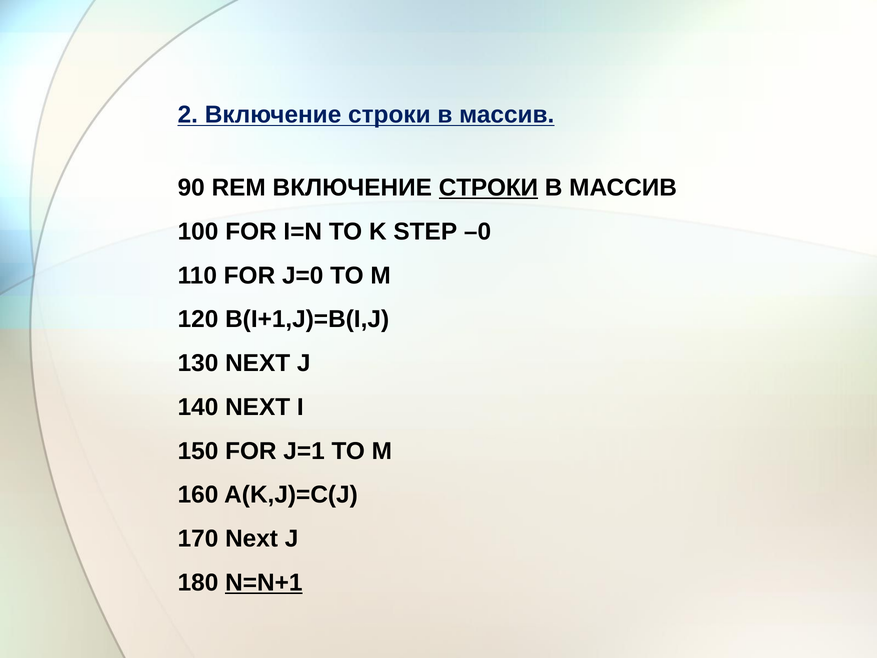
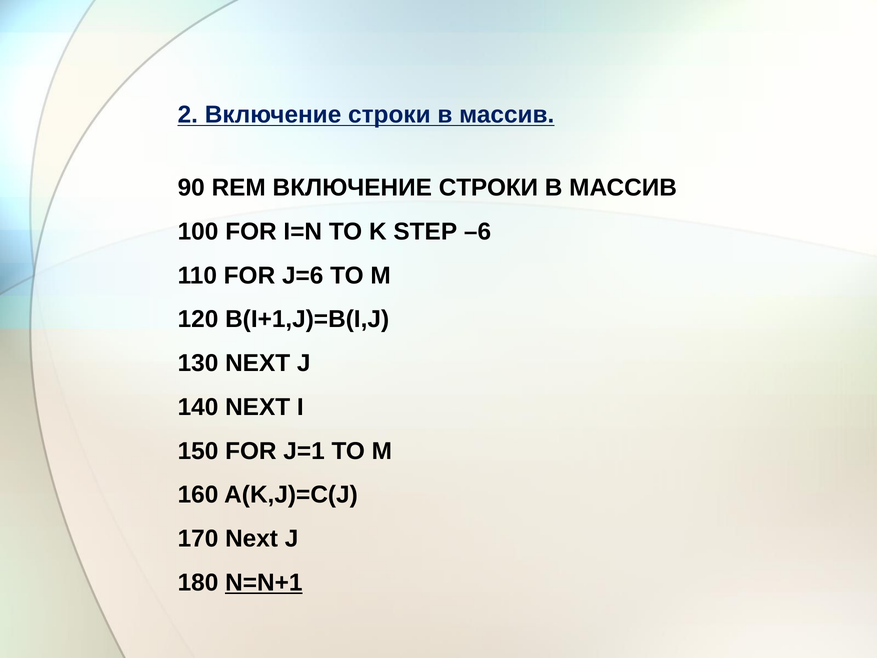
СТРОКИ underline: present -> none (488, 188)
–0: –0 -> –6 (478, 232)
J=0: J=0 -> J=6 (303, 275)
